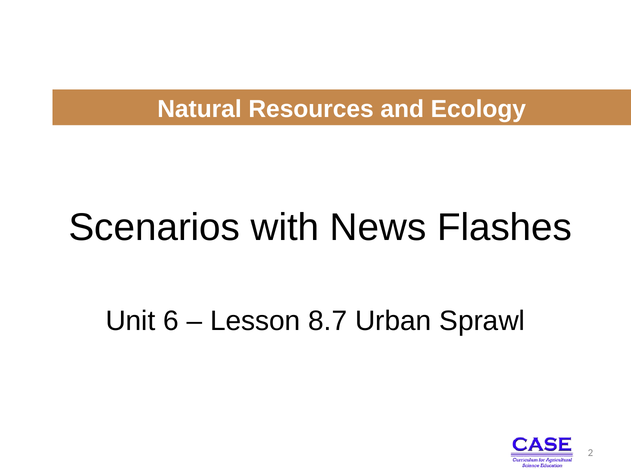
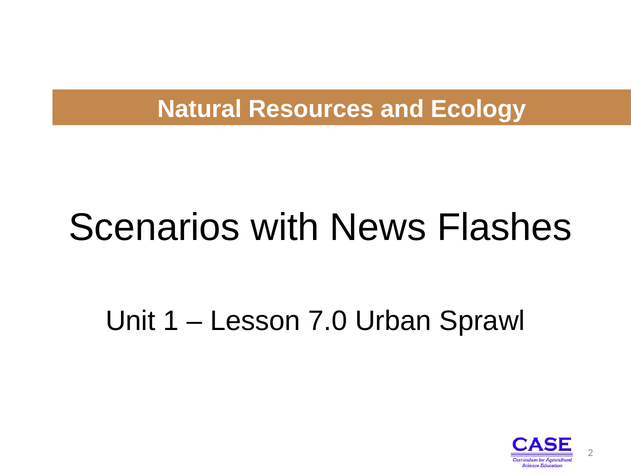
6: 6 -> 1 (171, 321)
8.7: 8.7 -> 7.0 (328, 321)
